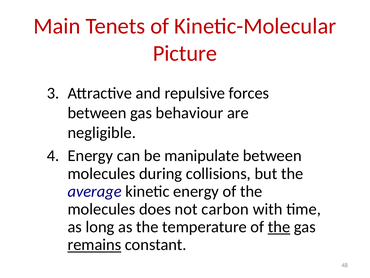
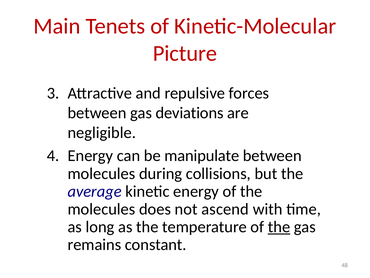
behaviour: behaviour -> deviations (190, 113)
carbon: carbon -> ascend (225, 209)
remains underline: present -> none (94, 244)
